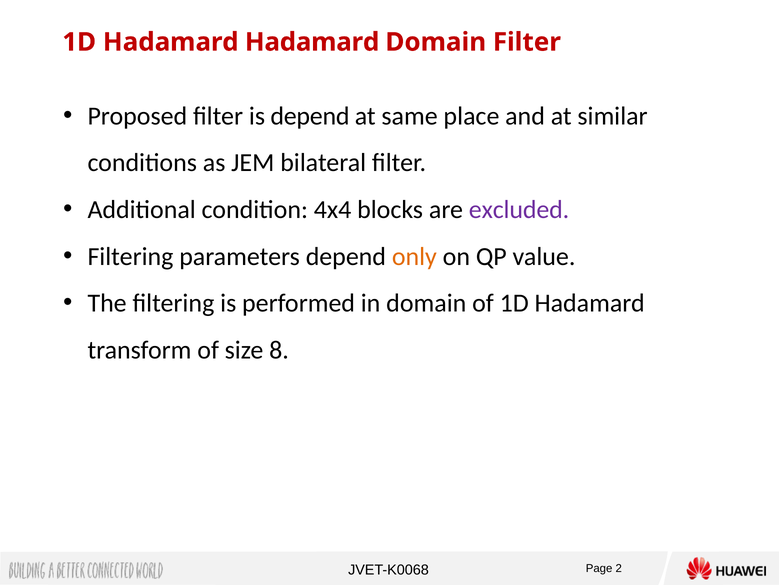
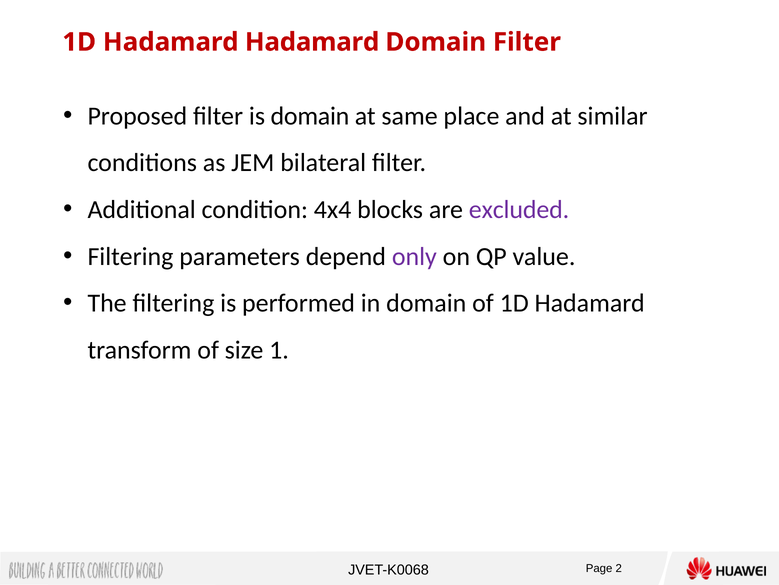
is depend: depend -> domain (310, 116)
only colour: orange -> purple (414, 256)
8: 8 -> 1 (279, 350)
